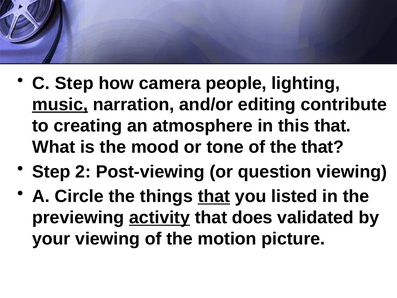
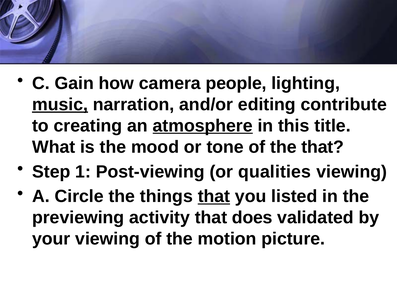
C Step: Step -> Gain (74, 83)
atmosphere underline: none -> present (203, 126)
this that: that -> title (333, 126)
2: 2 -> 1 (83, 172)
question: question -> qualities (275, 172)
activity underline: present -> none (160, 217)
